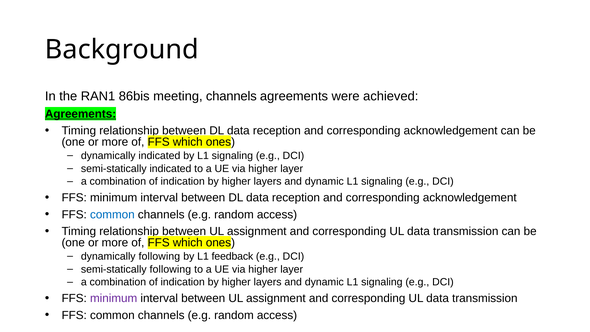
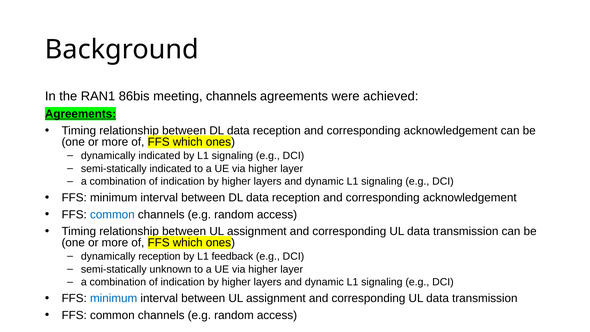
dynamically following: following -> reception (159, 256)
semi-statically following: following -> unknown (170, 269)
minimum colour: purple -> blue (114, 298)
